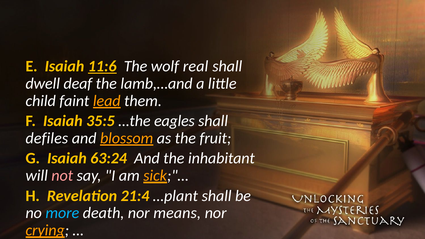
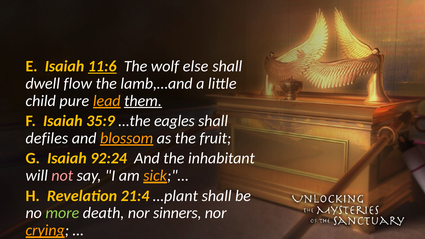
real: real -> else (196, 66)
deaf: deaf -> flow (78, 84)
faint: faint -> pure (74, 101)
them underline: none -> present (143, 101)
35:5: 35:5 -> 35:9 (100, 121)
63:24: 63:24 -> 92:24 (109, 158)
more colour: light blue -> light green (62, 213)
means: means -> sinners (177, 213)
